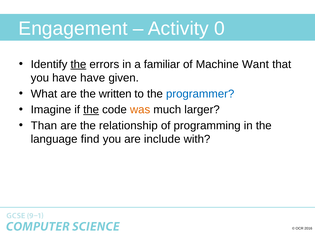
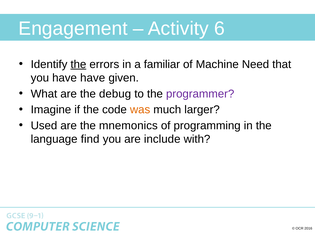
0: 0 -> 6 (220, 29)
Want: Want -> Need (255, 64)
written: written -> debug (115, 94)
programmer colour: blue -> purple (200, 94)
the underline: present -> none (91, 110)
Than: Than -> Used (44, 126)
relationship: relationship -> mnemonics (128, 126)
